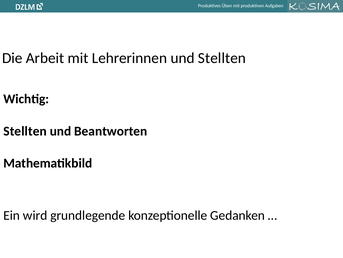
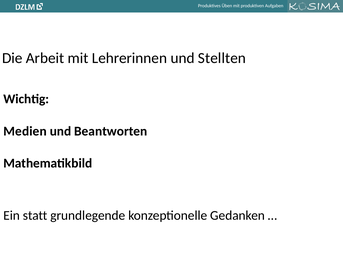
Stellten: Stellten -> Medien (25, 131)
wird: wird -> statt (35, 215)
